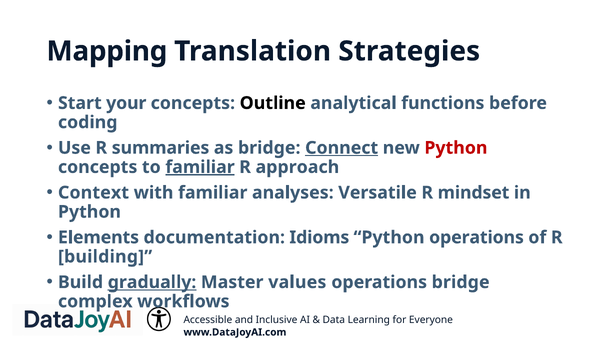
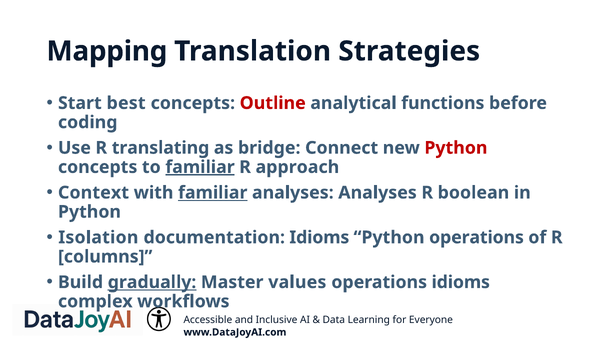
your: your -> best (126, 103)
Outline colour: black -> red (273, 103)
summaries: summaries -> translating (161, 148)
Connect underline: present -> none (342, 148)
familiar underline: none -> present (213, 193)
analyses Versatile: Versatile -> Analyses (378, 193)
mindset: mindset -> boolean (473, 193)
Elements: Elements -> Isolation (98, 238)
building: building -> columns (105, 257)
operations bridge: bridge -> idioms (461, 282)
